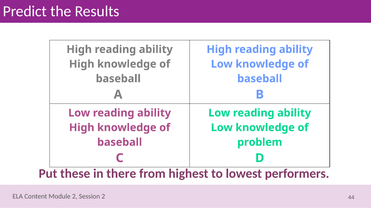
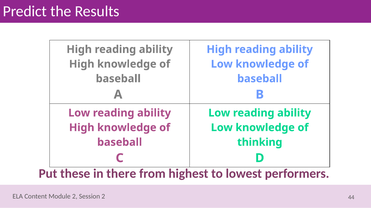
problem: problem -> thinking (260, 143)
